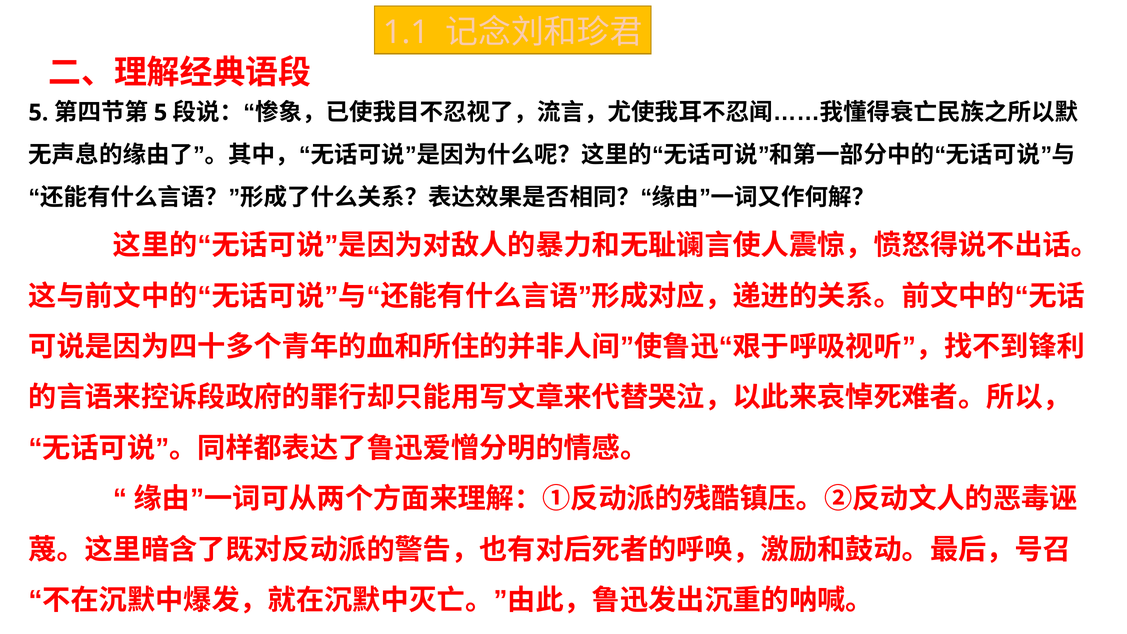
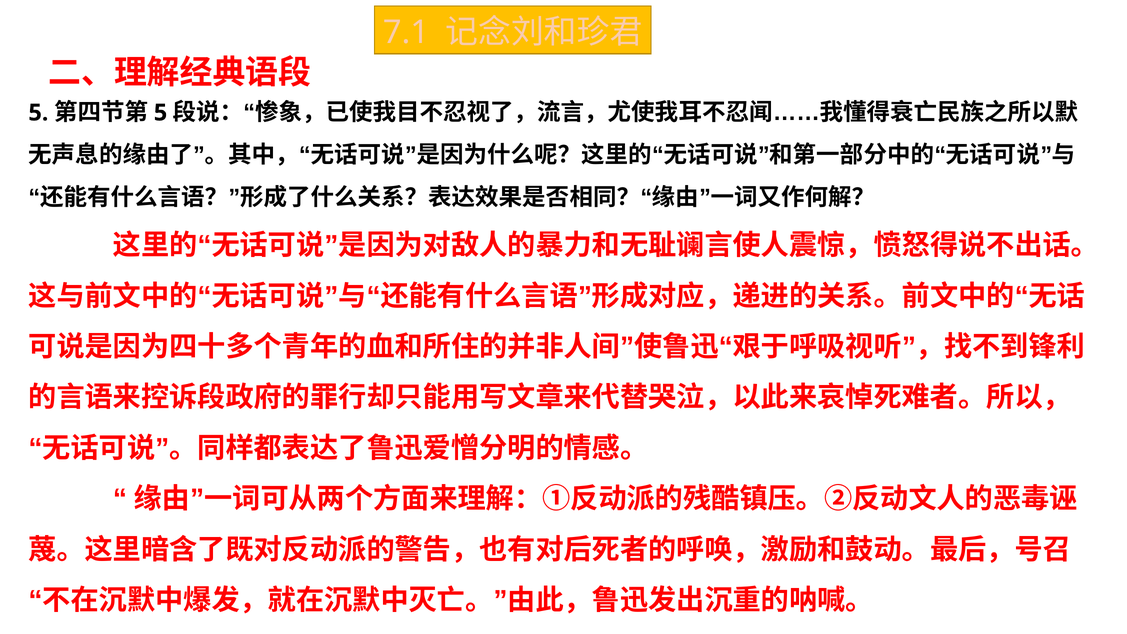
1.1: 1.1 -> 7.1 (406, 32)
